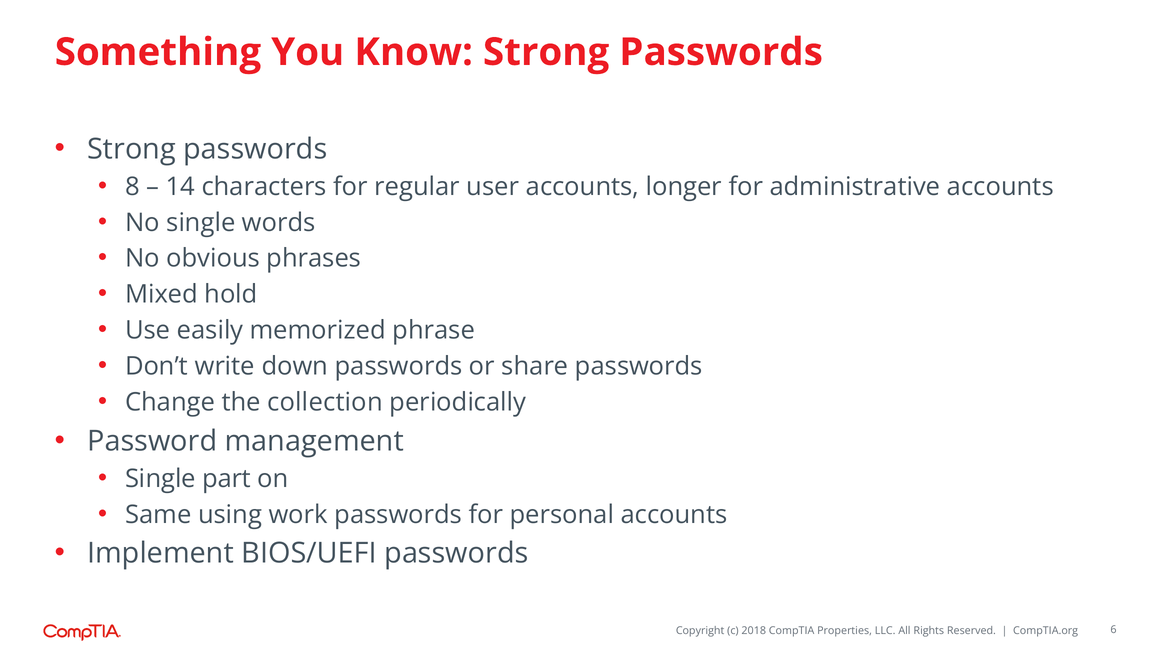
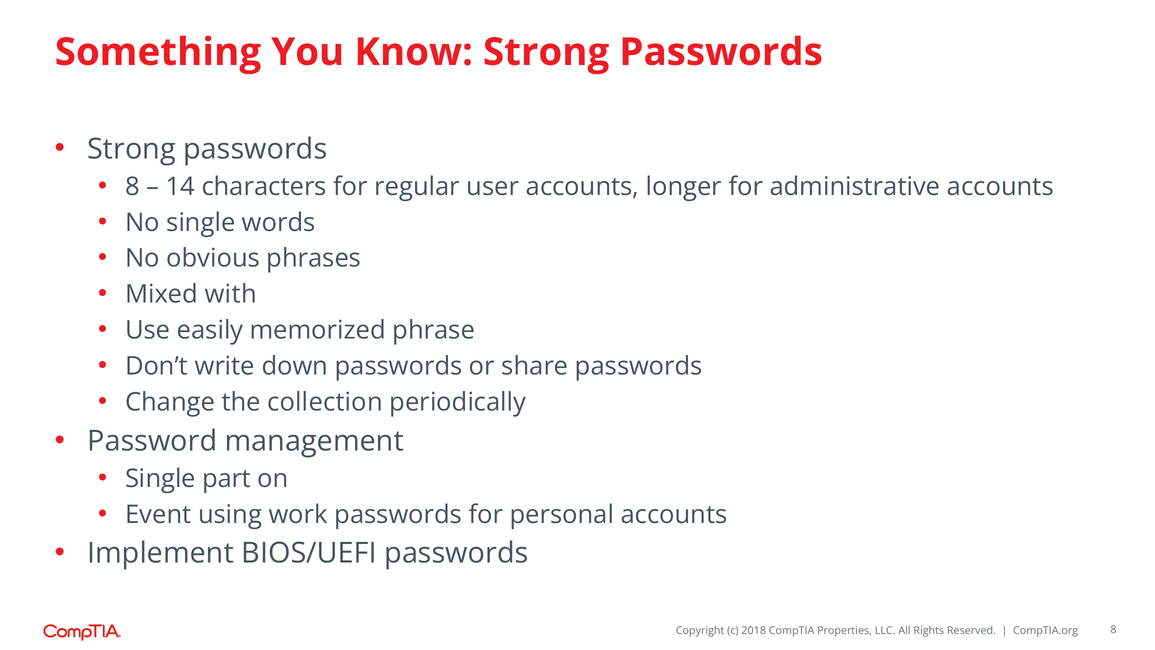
hold: hold -> with (231, 294)
Same: Same -> Event (158, 514)
6: 6 -> 8 (1113, 629)
